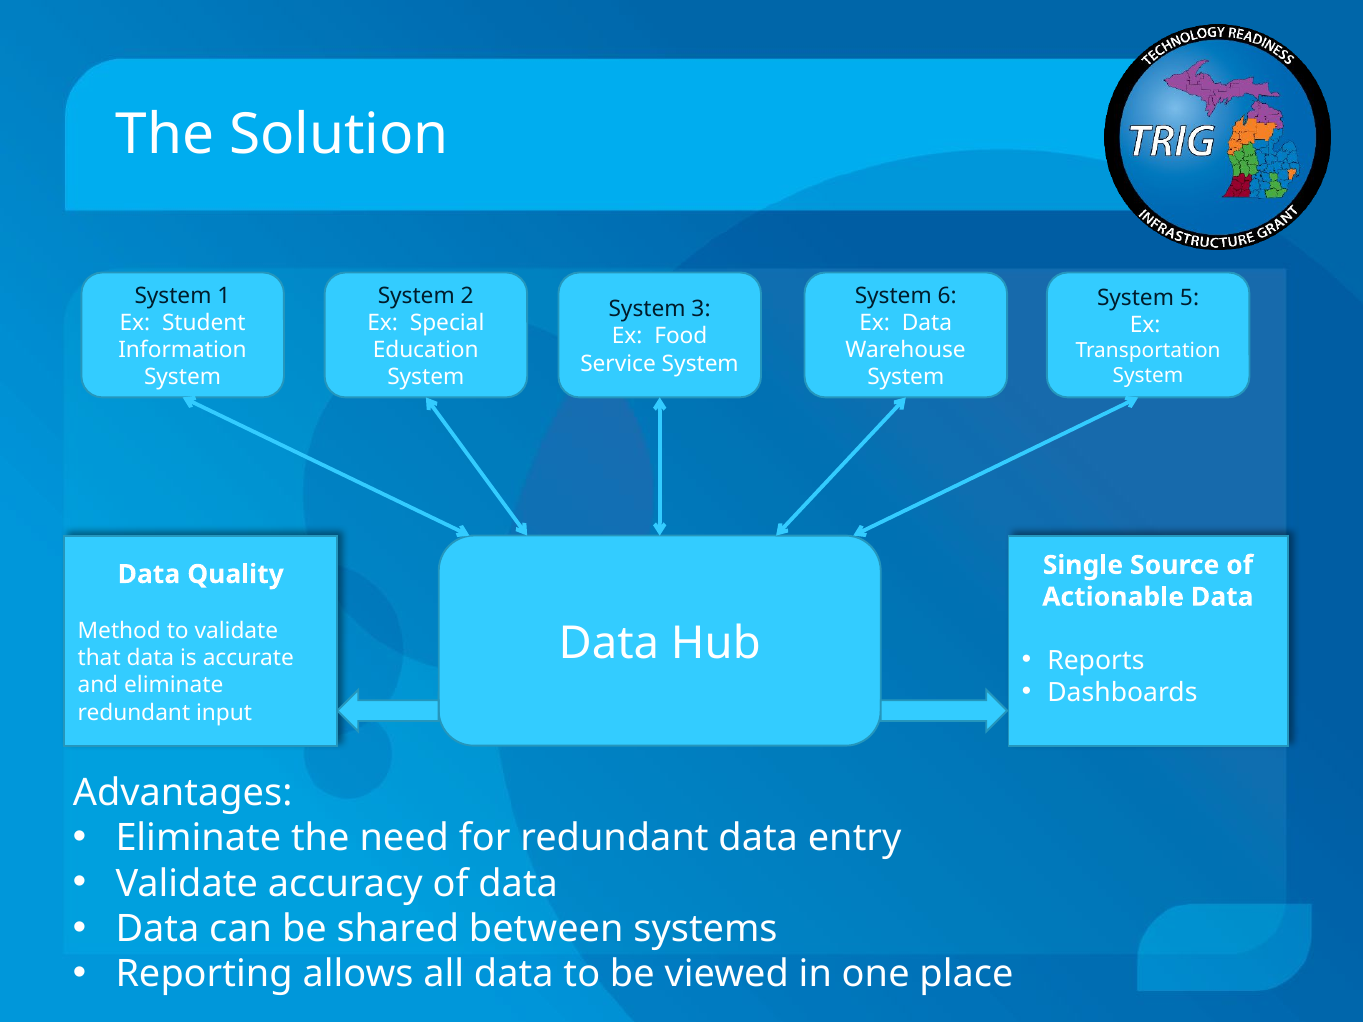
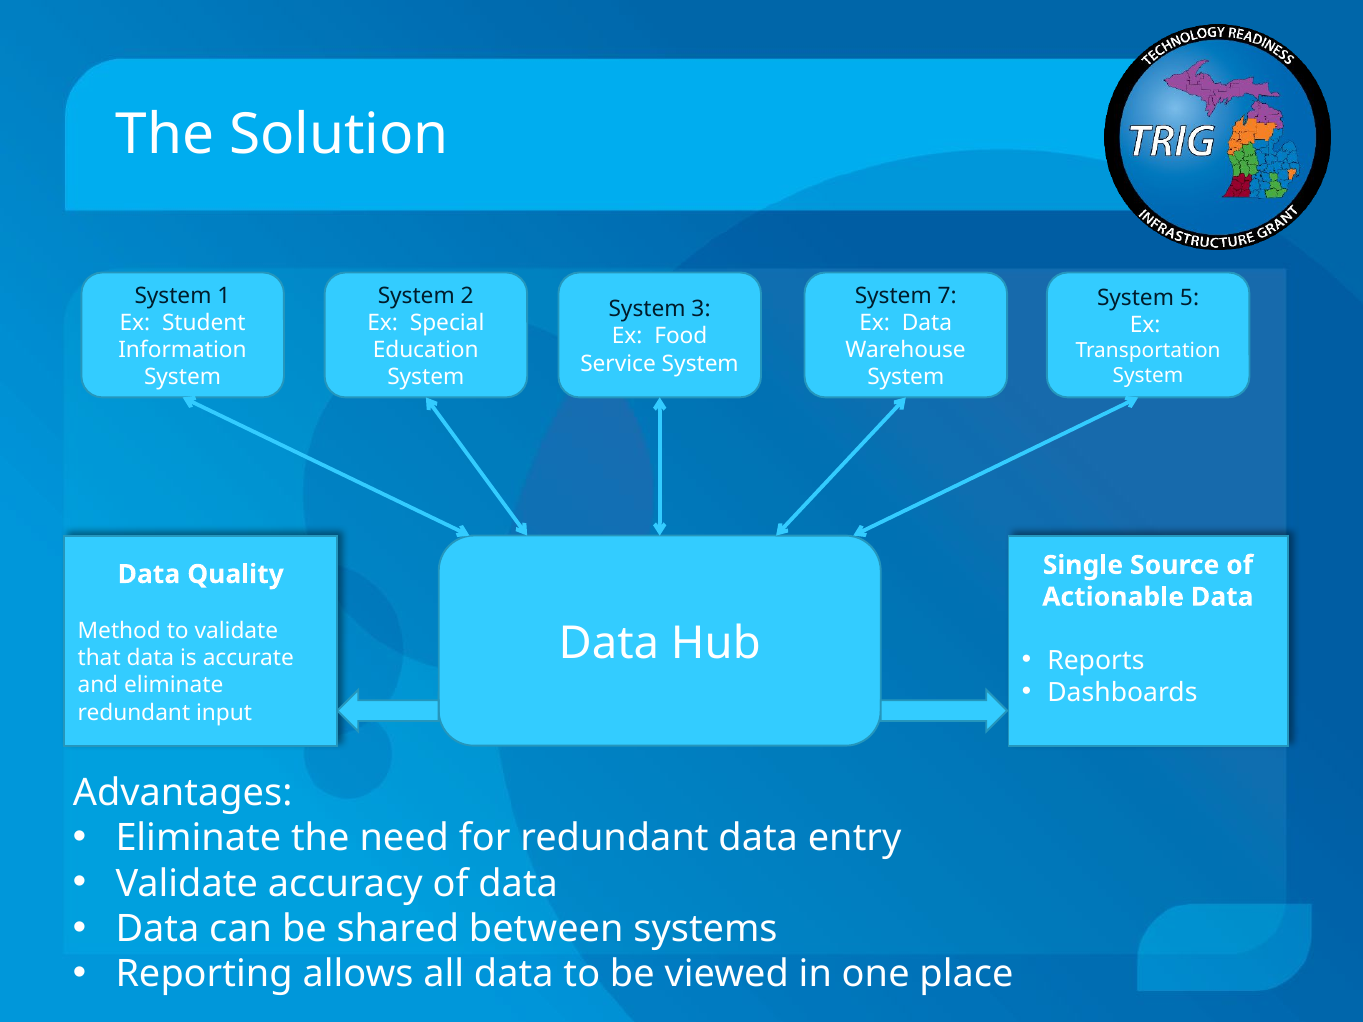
6: 6 -> 7 (947, 296)
